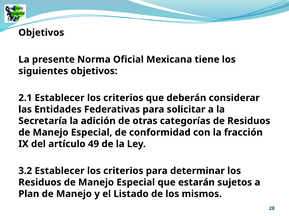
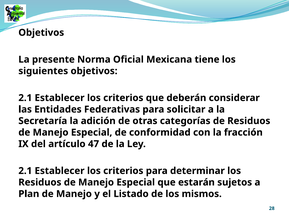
49: 49 -> 47 (94, 144)
3.2: 3.2 -> 2.1 (25, 171)
